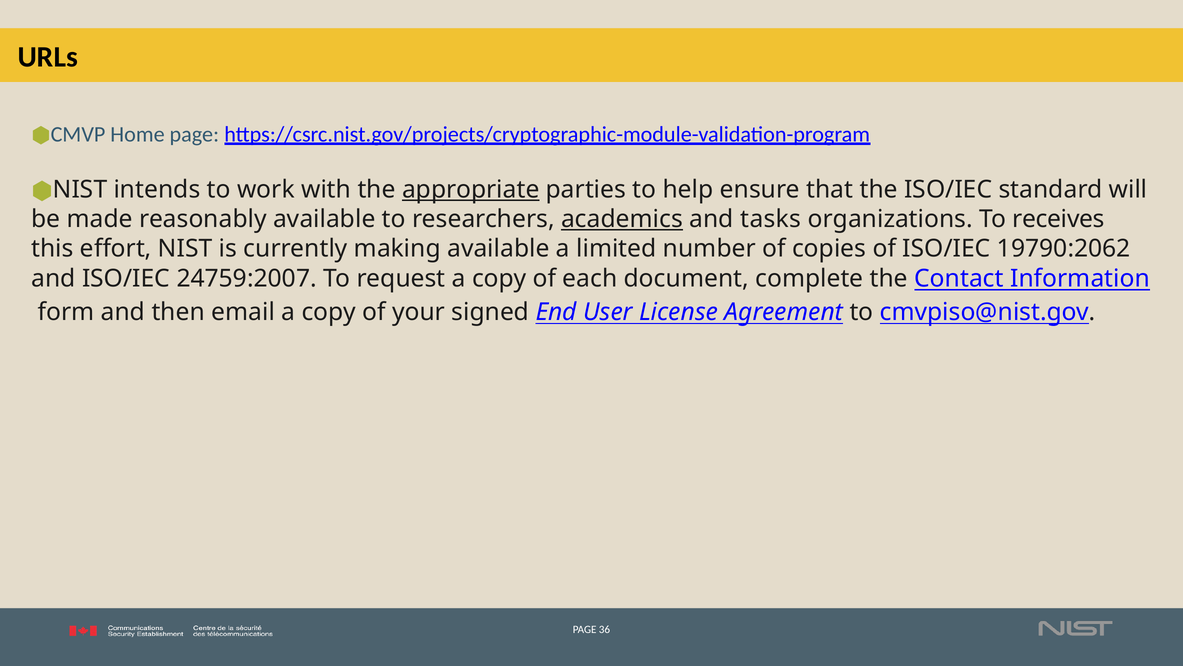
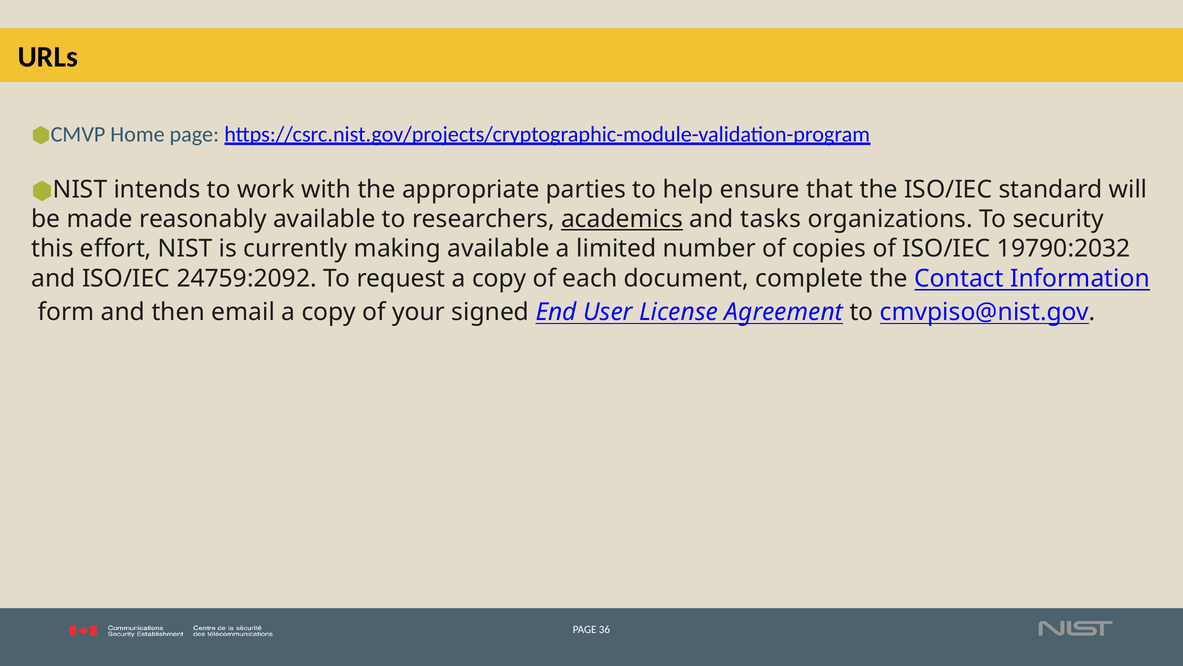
appropriate underline: present -> none (471, 189)
receives: receives -> security (1058, 219)
19790:2062: 19790:2062 -> 19790:2032 (1064, 249)
24759:2007: 24759:2007 -> 24759:2092 (247, 278)
